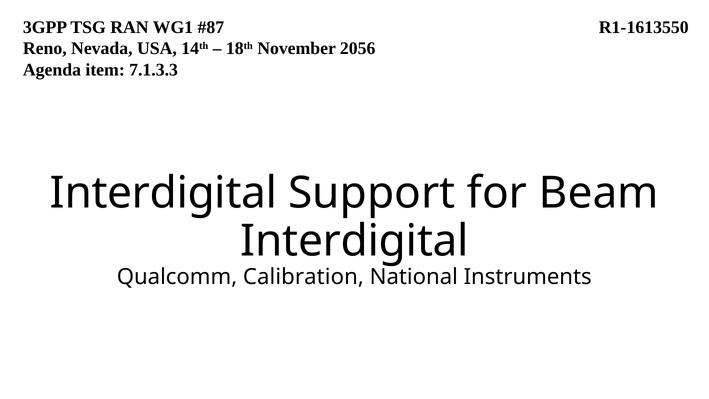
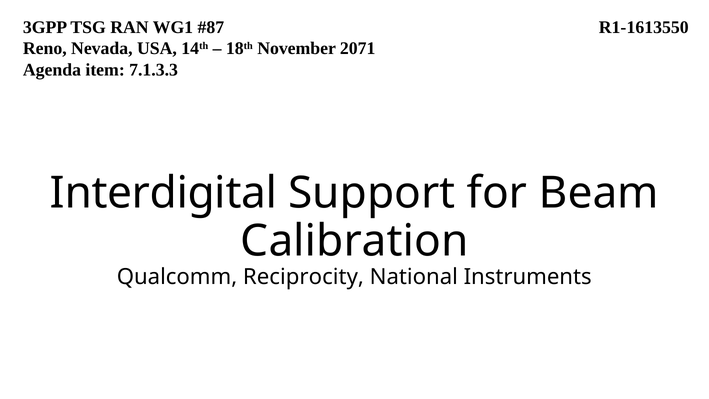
2056: 2056 -> 2071 (358, 48)
Interdigital: Interdigital -> Calibration (354, 241)
Calibration: Calibration -> Reciprocity (303, 277)
